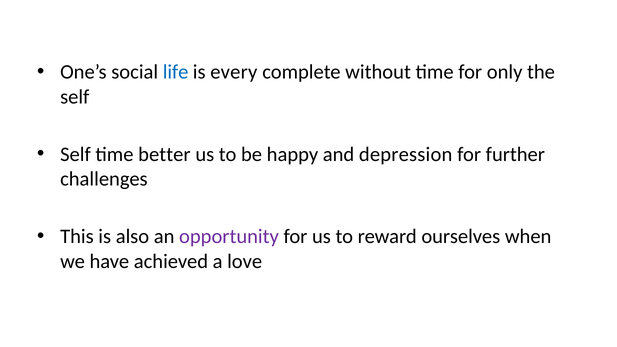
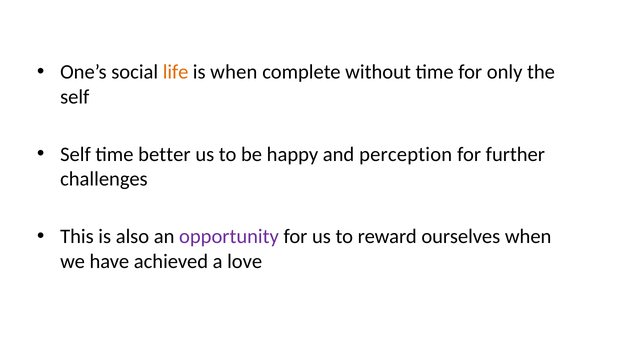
life colour: blue -> orange (176, 72)
is every: every -> when (234, 72)
depression: depression -> perception (406, 154)
